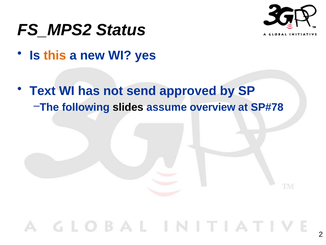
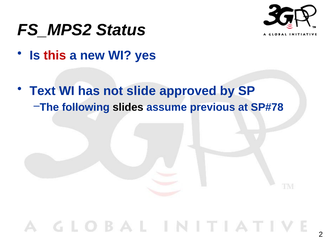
this colour: orange -> red (55, 55)
send: send -> slide (141, 91)
overview: overview -> previous (213, 107)
